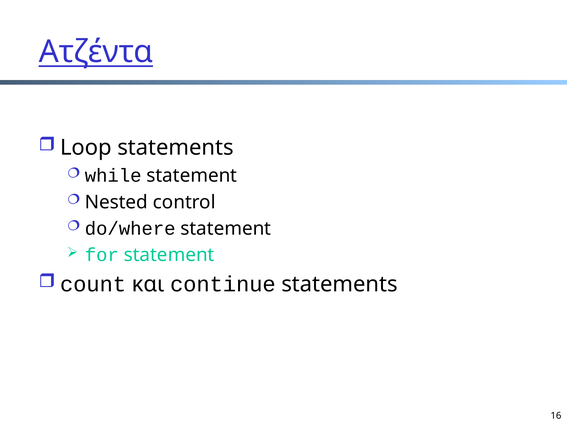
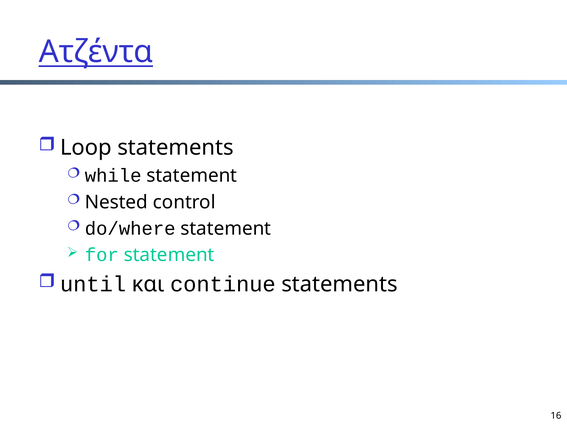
count: count -> until (93, 284)
